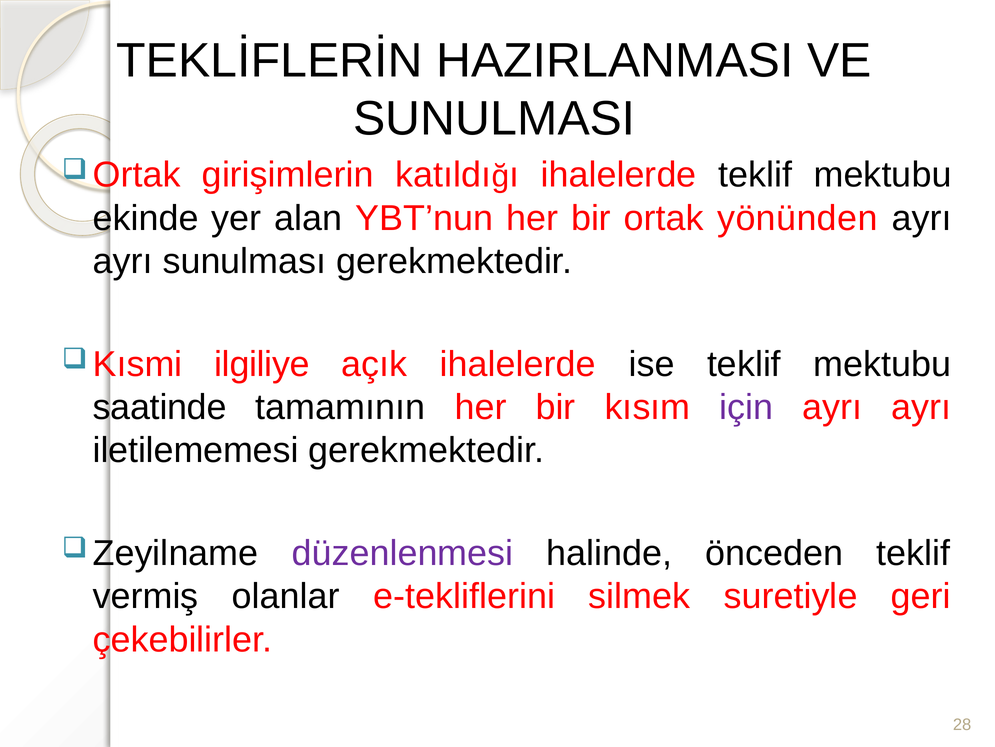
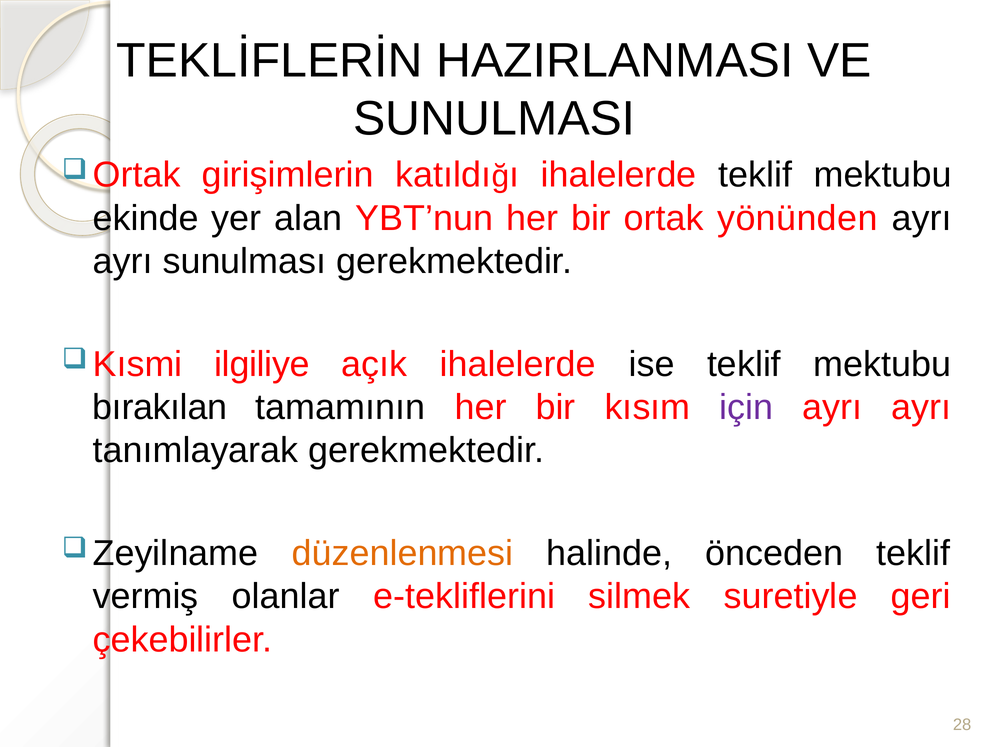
saatinde: saatinde -> bırakılan (160, 407)
iletilememesi: iletilememesi -> tanımlayarak (196, 450)
düzenlenmesi colour: purple -> orange (402, 553)
